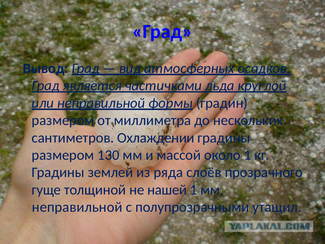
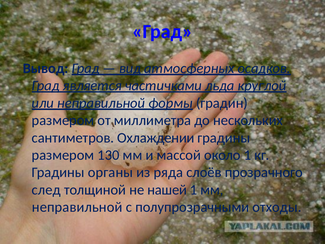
землей: землей -> органы (110, 172)
гуще: гуще -> след (46, 190)
утащил: утащил -> отходы (277, 207)
